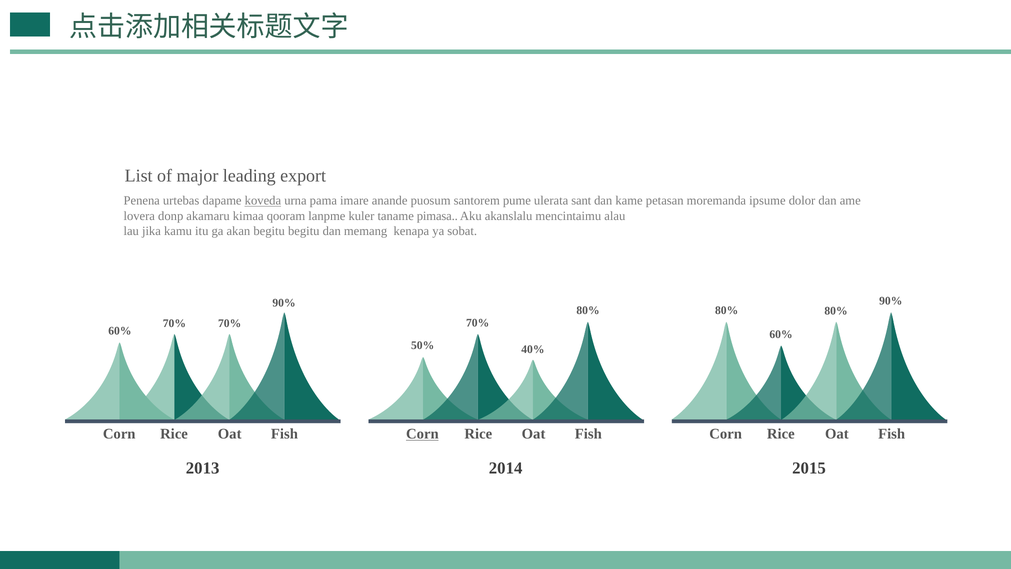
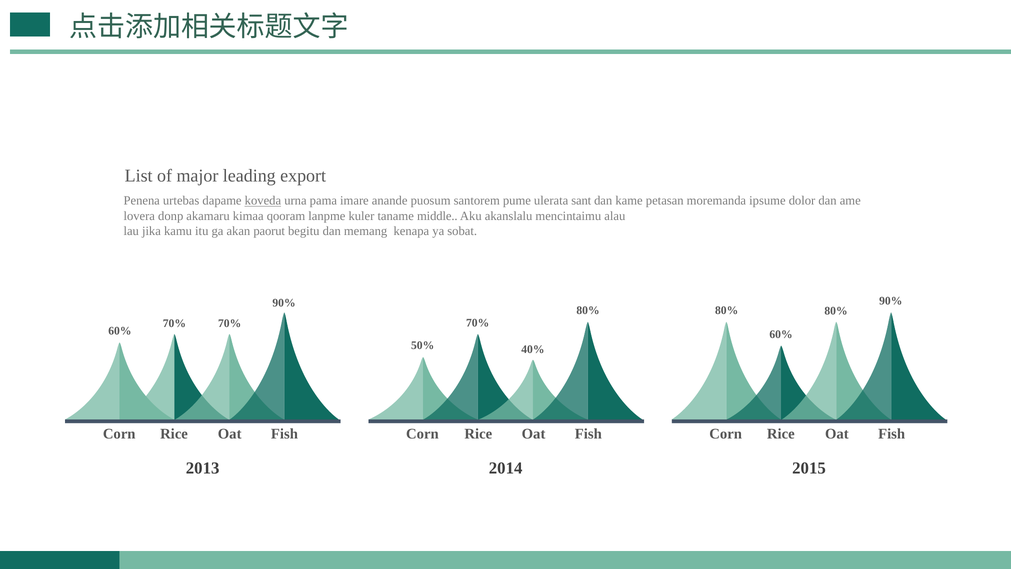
pimasa: pimasa -> middle (437, 216)
akan begitu: begitu -> paorut (269, 231)
Corn underline: present -> none (422, 434)
